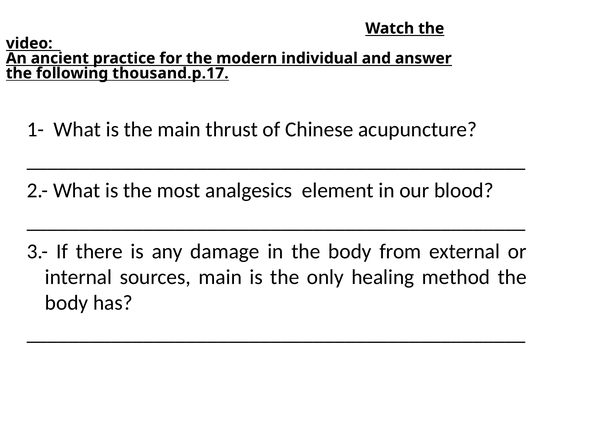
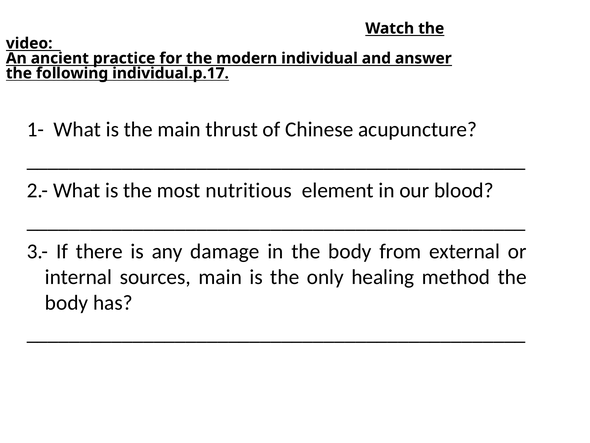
thousand.p.17: thousand.p.17 -> individual.p.17 (171, 73)
analgesics: analgesics -> nutritious (249, 190)
